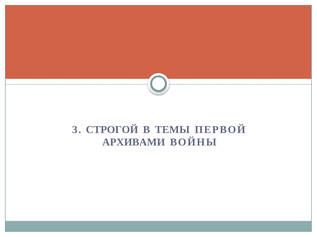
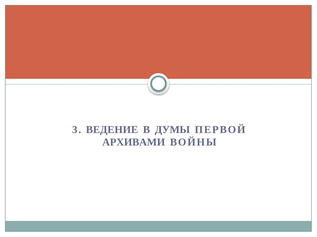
СТРОГОЙ: СТРОГОЙ -> ВЕДЕНИЕ (112, 130)
ТЕМЫ: ТЕМЫ -> ДУМЫ (172, 130)
